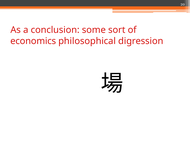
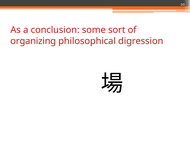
economics: economics -> organizing (33, 41)
